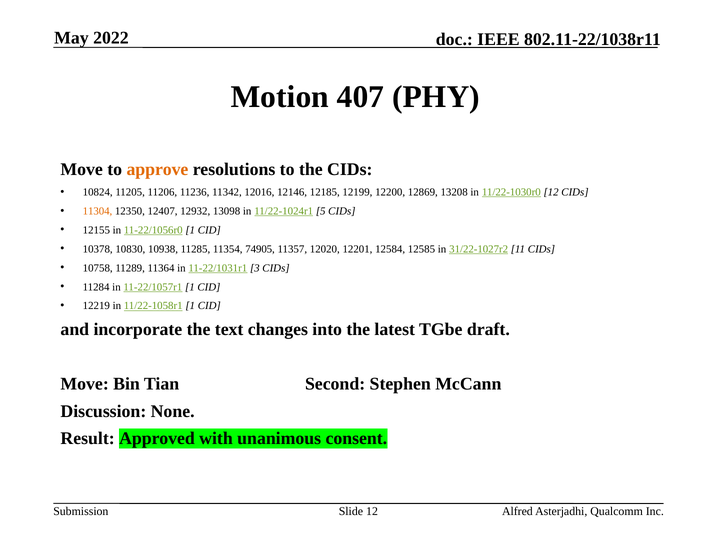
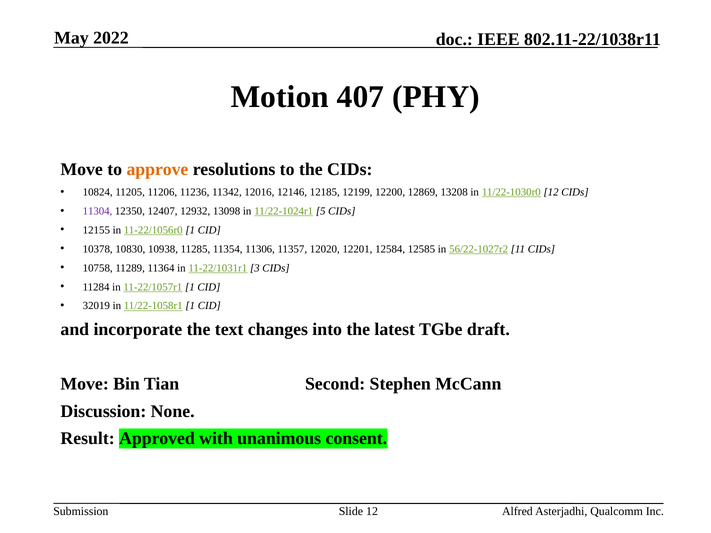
11304 colour: orange -> purple (97, 211)
74905: 74905 -> 11306 (260, 249)
31/22-1027r2: 31/22-1027r2 -> 56/22-1027r2 (479, 249)
12219: 12219 -> 32019 (96, 306)
